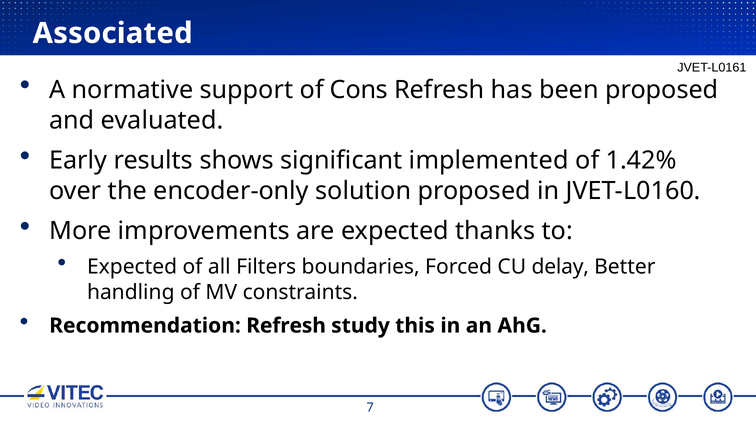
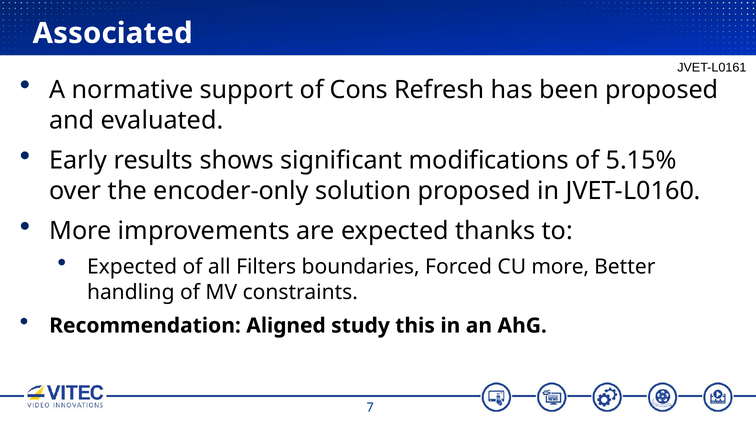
implemented: implemented -> modifications (489, 161)
1.42%: 1.42% -> 5.15% (641, 161)
CU delay: delay -> more (560, 267)
Recommendation Refresh: Refresh -> Aligned (286, 326)
